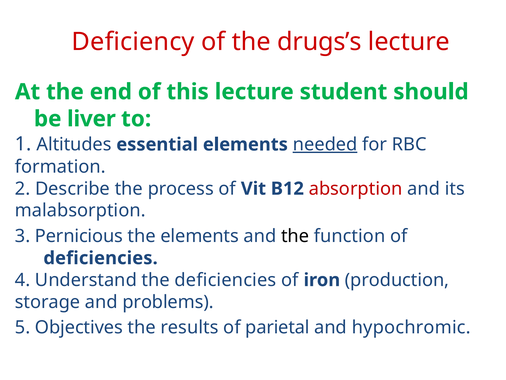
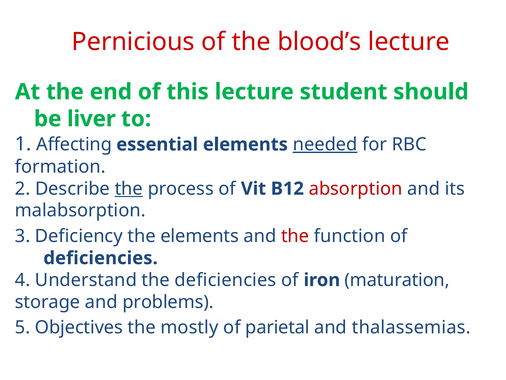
Deficiency: Deficiency -> Pernicious (133, 42)
drugs’s: drugs’s -> blood’s (319, 42)
Altitudes: Altitudes -> Affecting (74, 144)
the underline: none -> present (129, 188)
Pernicious: Pernicious -> Deficiency (79, 236)
the colour: black -> red (295, 236)
production: production -> maturation (397, 280)
results: results -> mostly (189, 327)
hypochromic: hypochromic -> thalassemias (411, 327)
